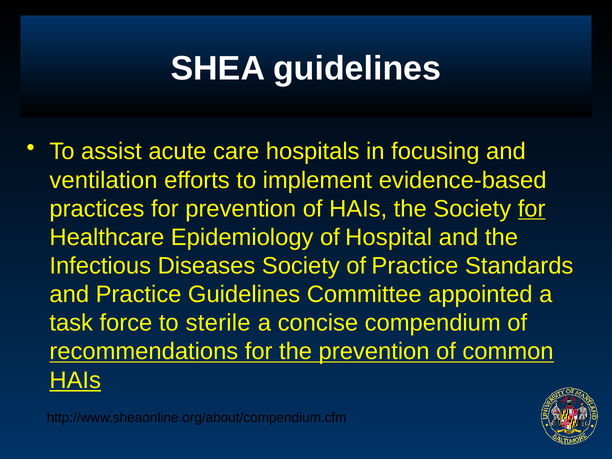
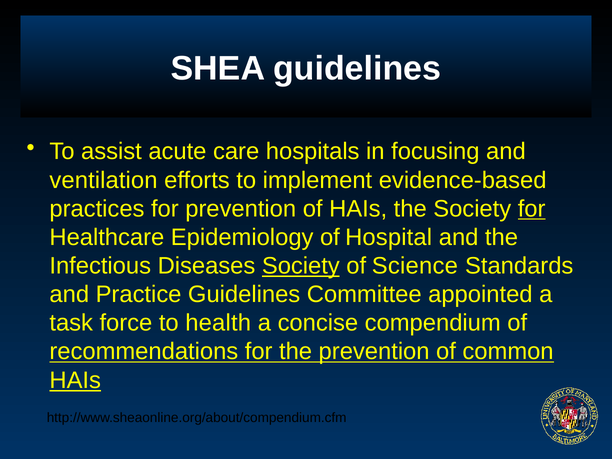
Society underline: none -> present (301, 266)
of Practice: Practice -> Science (415, 266)
sterile: sterile -> health (218, 323)
